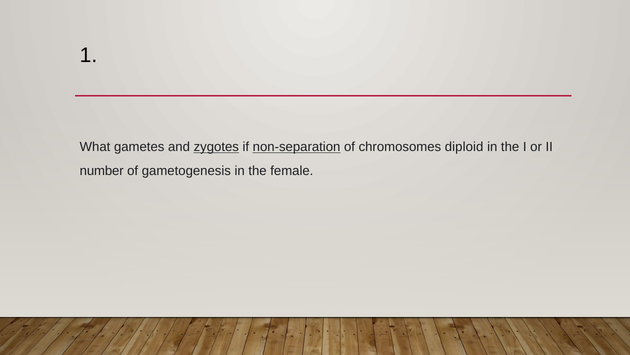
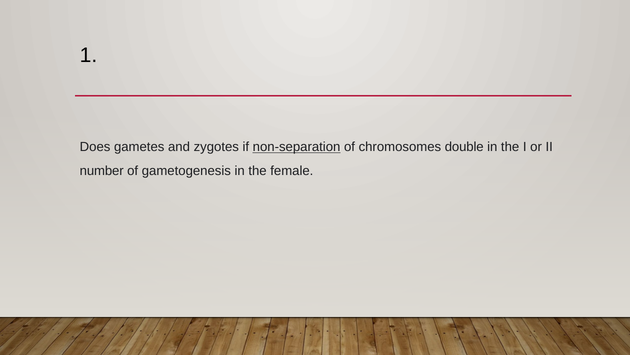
What: What -> Does (95, 147)
zygotes underline: present -> none (216, 147)
diploid: diploid -> double (464, 147)
